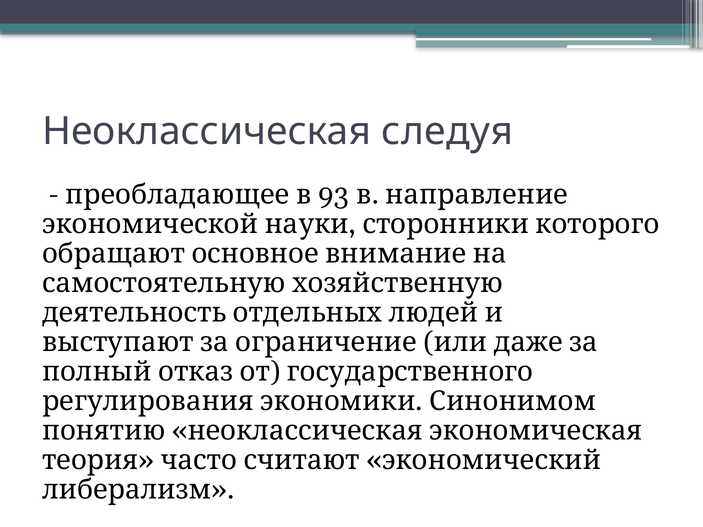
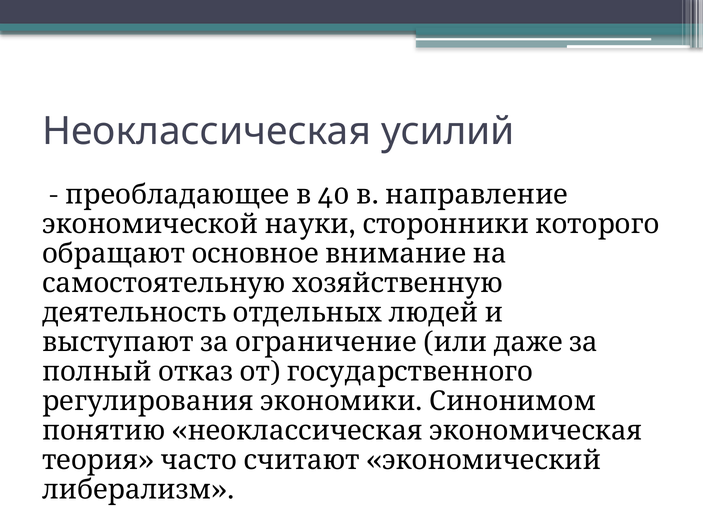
следуя: следуя -> усилий (448, 132)
93: 93 -> 40 (334, 195)
